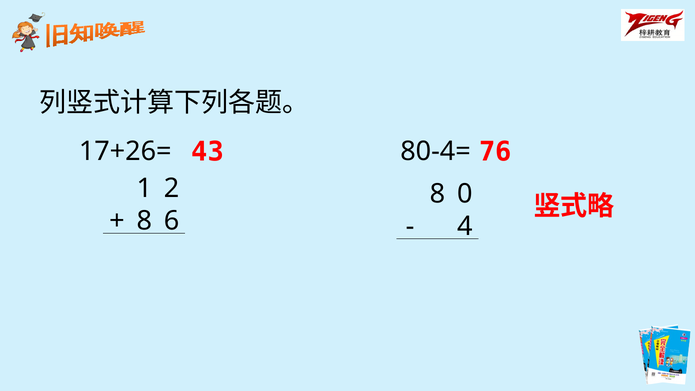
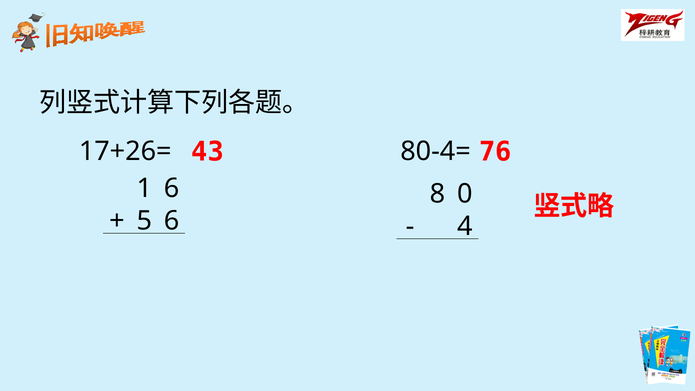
1 2: 2 -> 6 (172, 188)
8: 8 -> 5 (144, 221)
